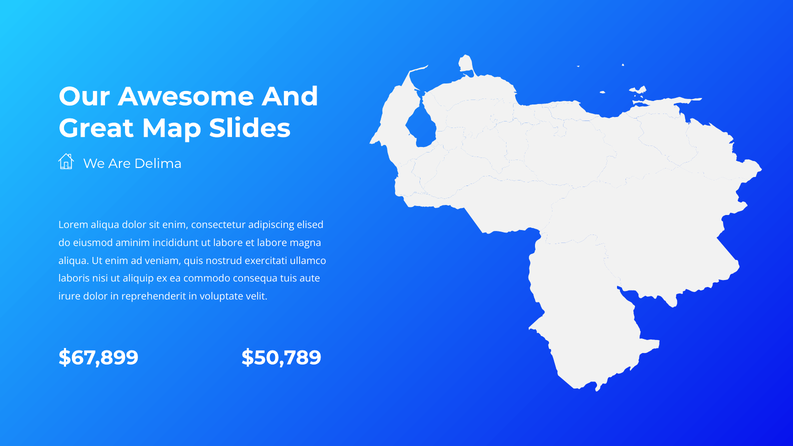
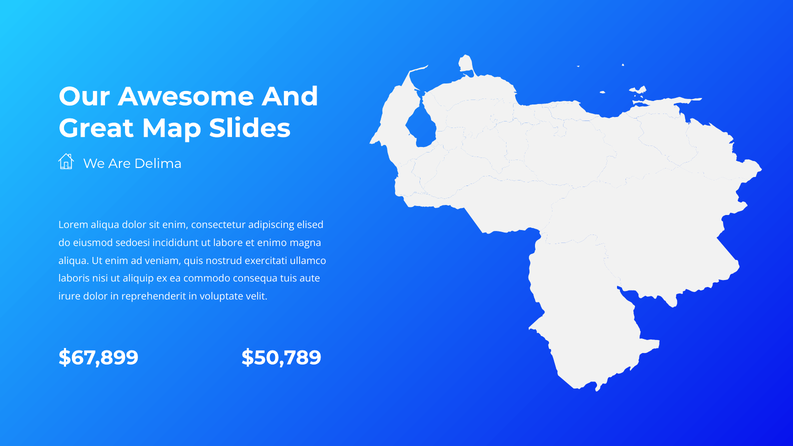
aminim: aminim -> sedoesi (133, 243)
et labore: labore -> enimo (272, 243)
